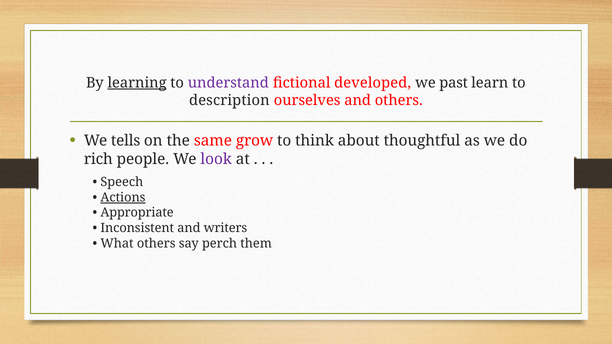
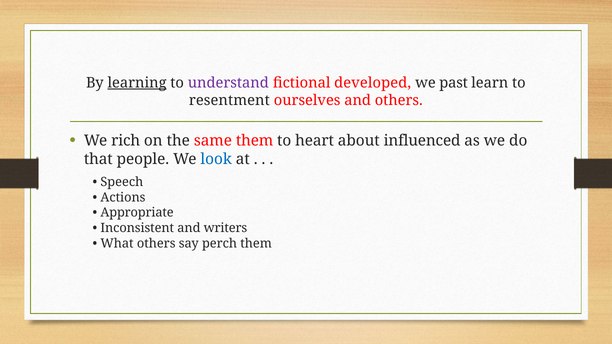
description: description -> resentment (229, 100)
tells: tells -> rich (126, 141)
same grow: grow -> them (255, 141)
think: think -> heart (315, 141)
thoughtful: thoughtful -> influenced (422, 141)
rich: rich -> that (98, 159)
look colour: purple -> blue (216, 159)
Actions underline: present -> none (123, 198)
